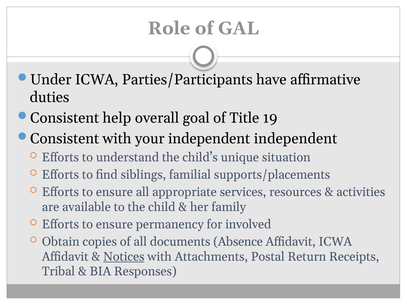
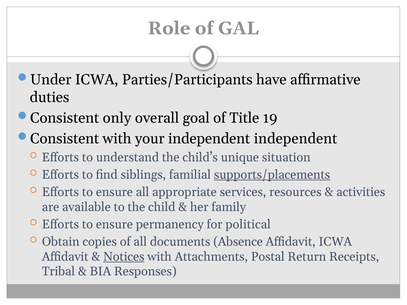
help: help -> only (117, 118)
supports/placements underline: none -> present (272, 175)
involved: involved -> political (248, 225)
